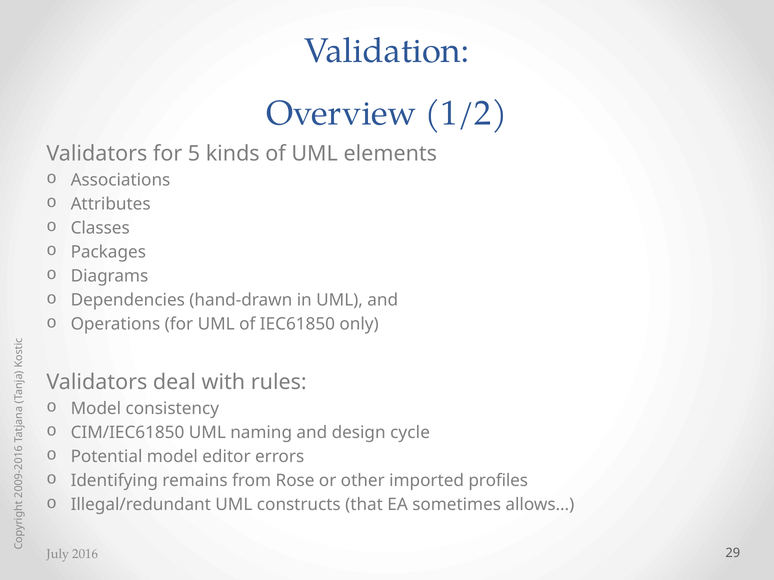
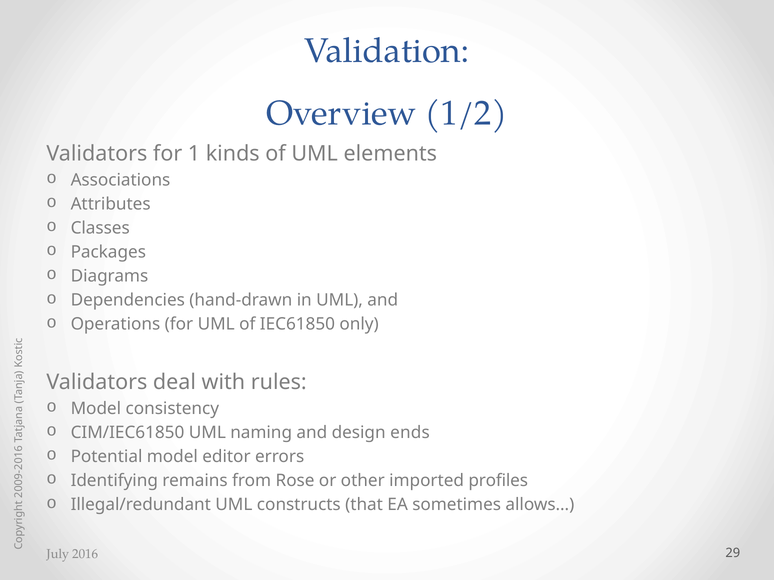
for 5: 5 -> 1 (194, 154)
cycle: cycle -> ends (410, 433)
